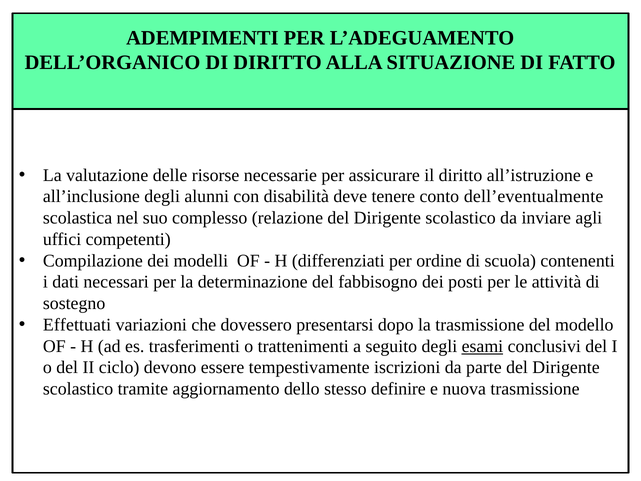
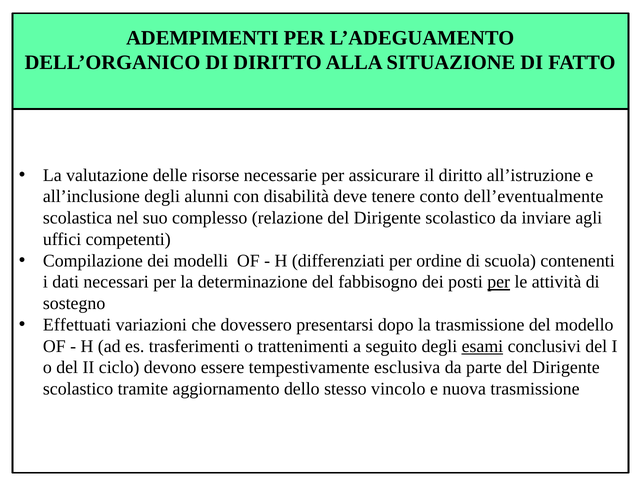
per underline: none -> present (499, 282)
iscrizioni: iscrizioni -> esclusiva (407, 367)
definire: definire -> vincolo (398, 389)
